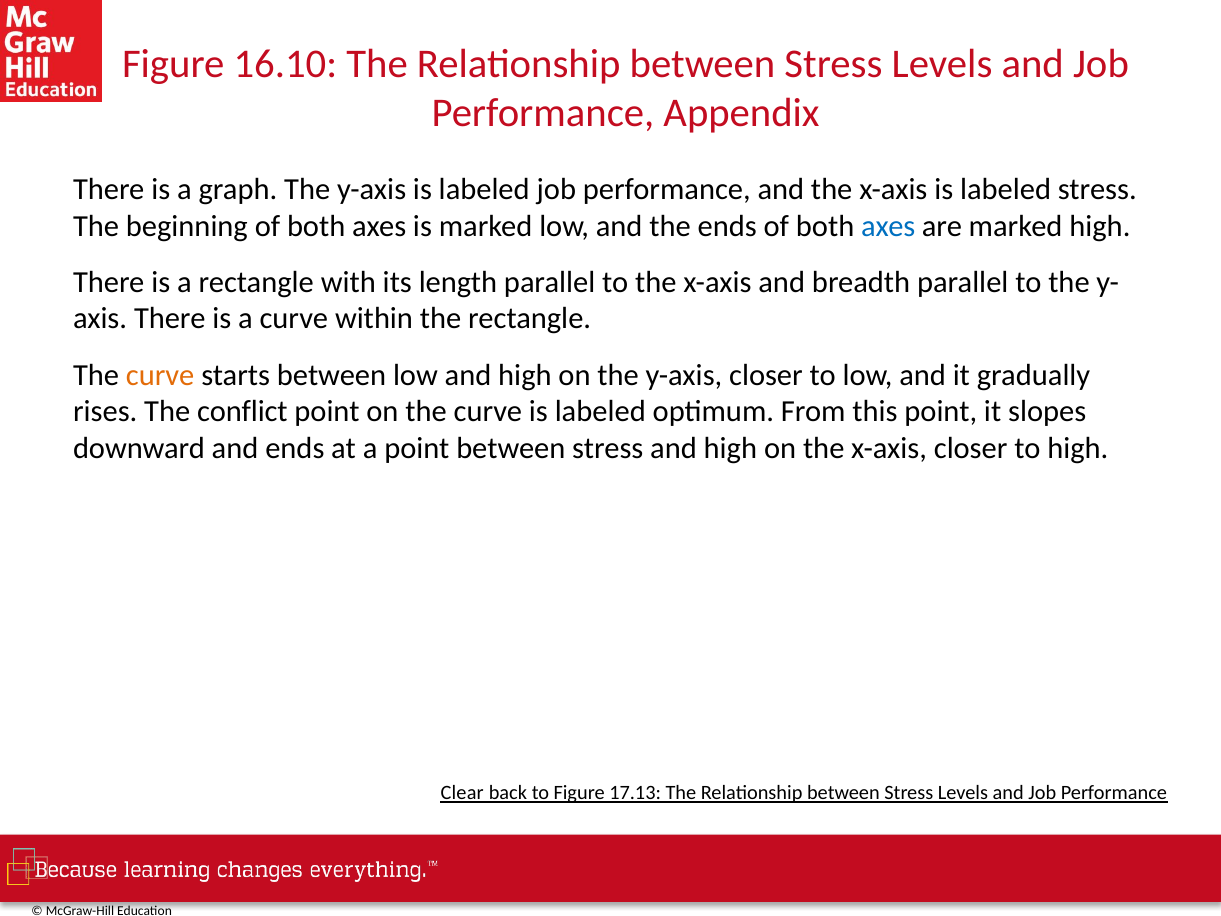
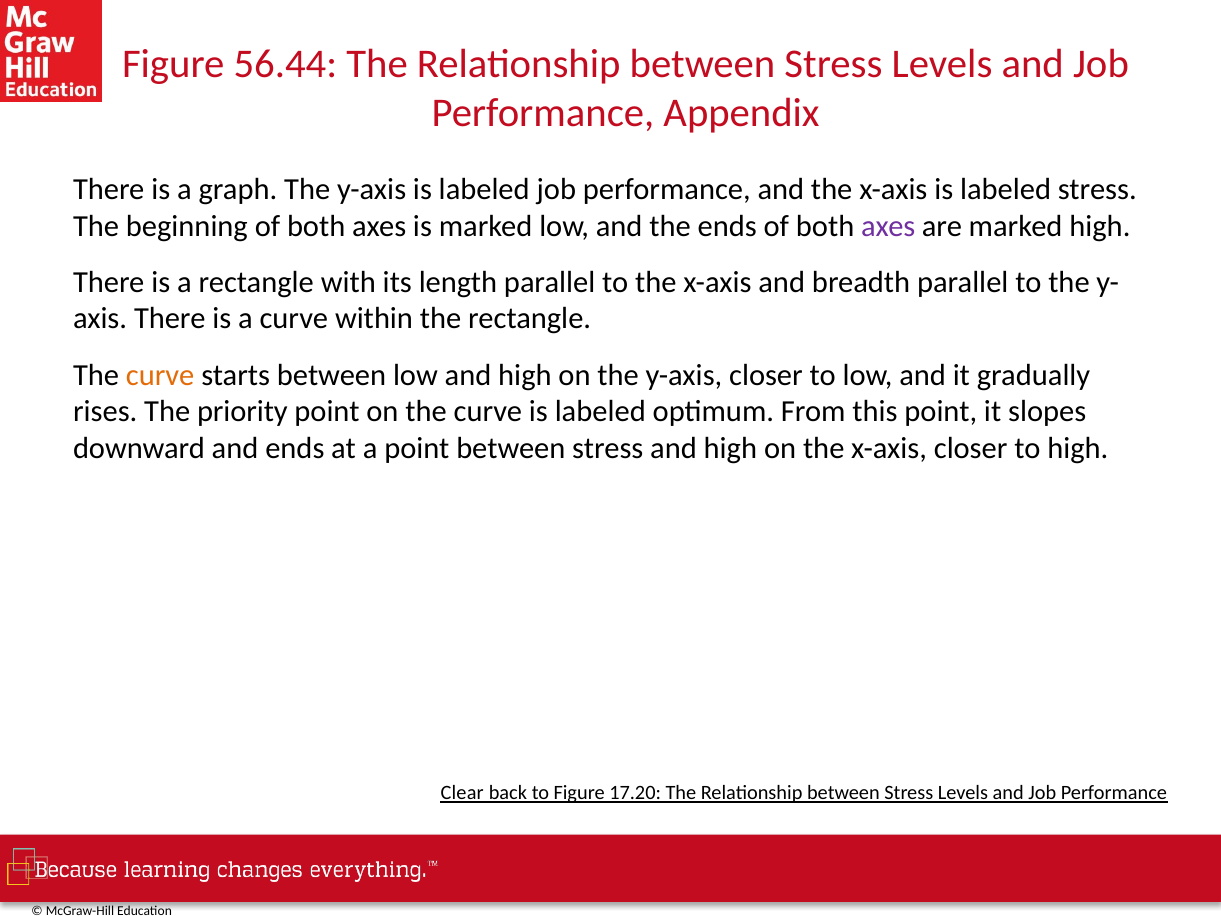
16.10: 16.10 -> 56.44 (285, 64)
axes colour: blue -> purple (888, 226)
conflict: conflict -> priority (242, 412)
17.13: 17.13 -> 17.20 (635, 793)
